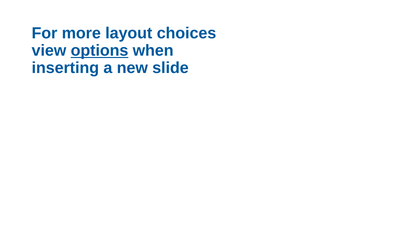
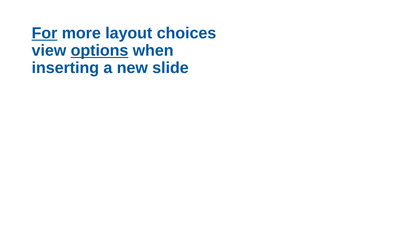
For underline: none -> present (45, 33)
